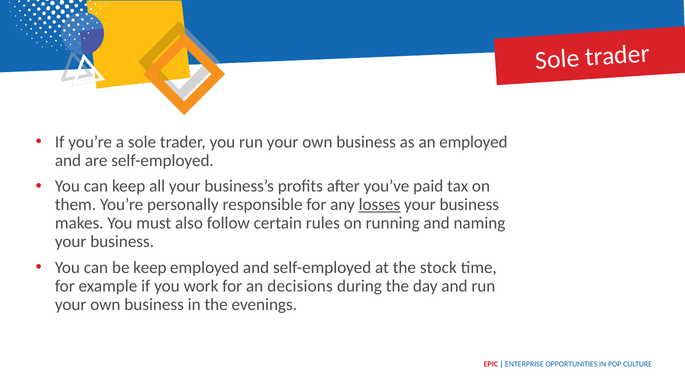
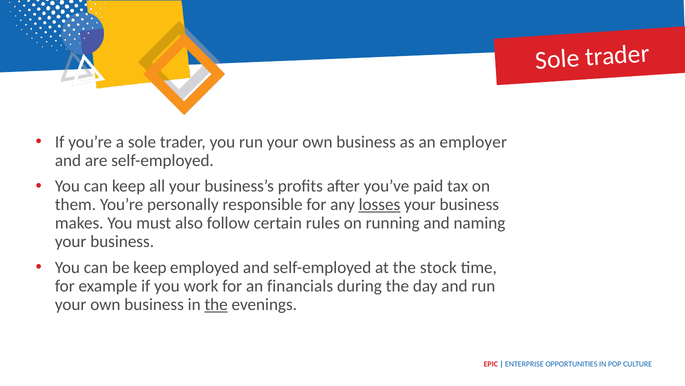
an employed: employed -> employer (473, 142)
decisions: decisions -> financials (300, 285)
the underline: none -> present (216, 304)
